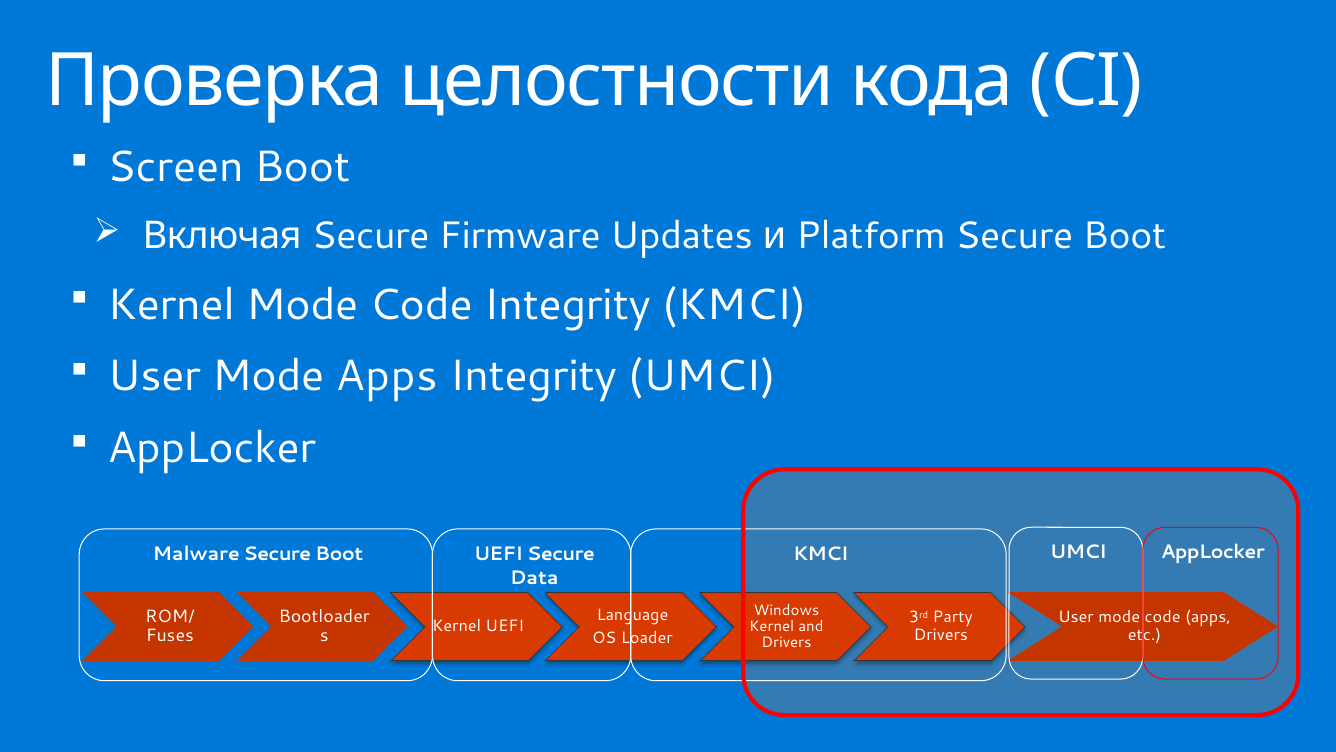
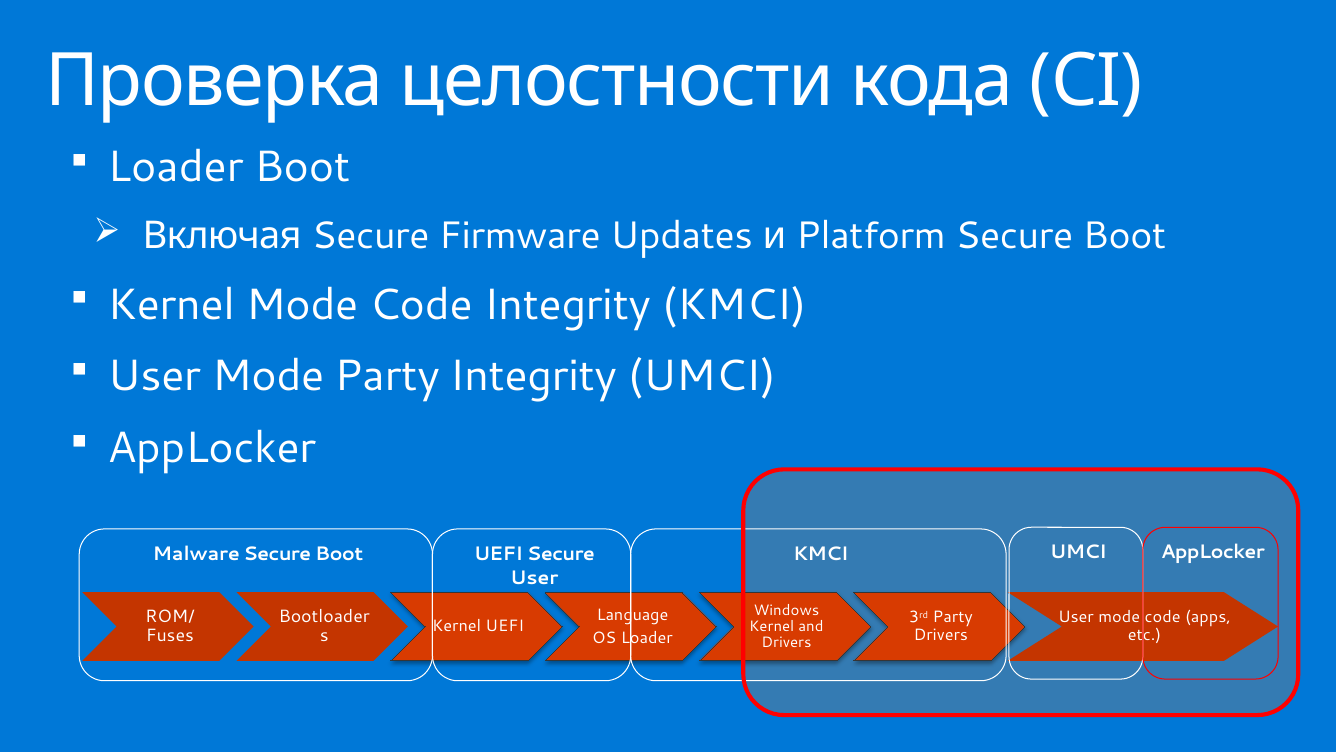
Screen: Screen -> Loader (175, 167)
Mode Apps: Apps -> Party (387, 376)
Data: Data -> User (534, 577)
